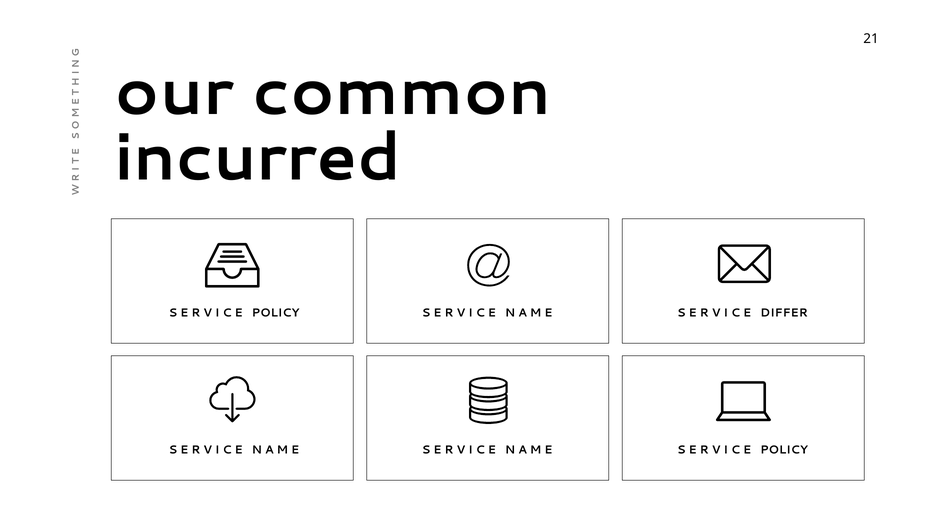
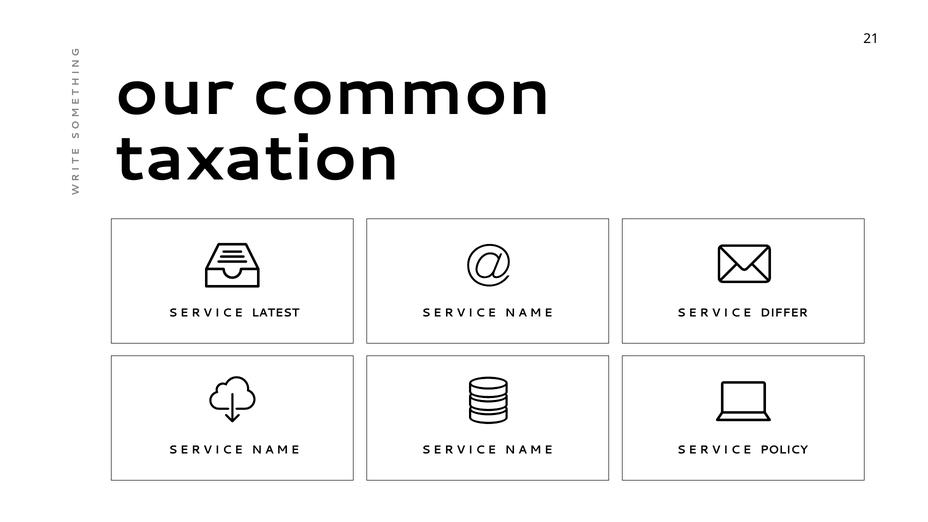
incurred: incurred -> taxation (258, 158)
POLICY: POLICY -> LATEST (276, 313)
